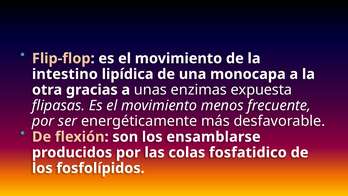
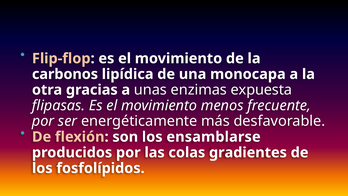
intestino: intestino -> carbonos (65, 74)
fosfatidico: fosfatidico -> gradientes (248, 152)
